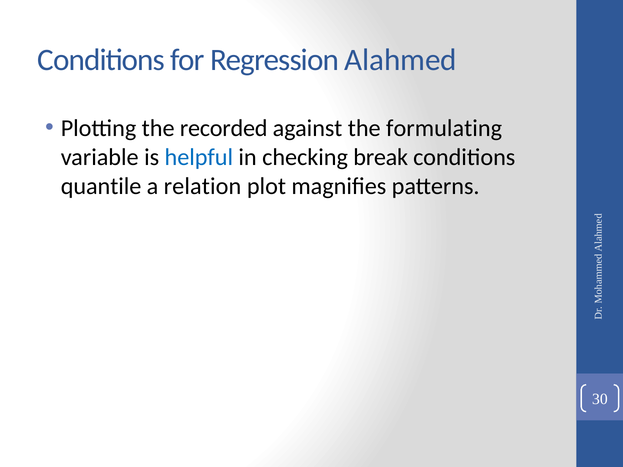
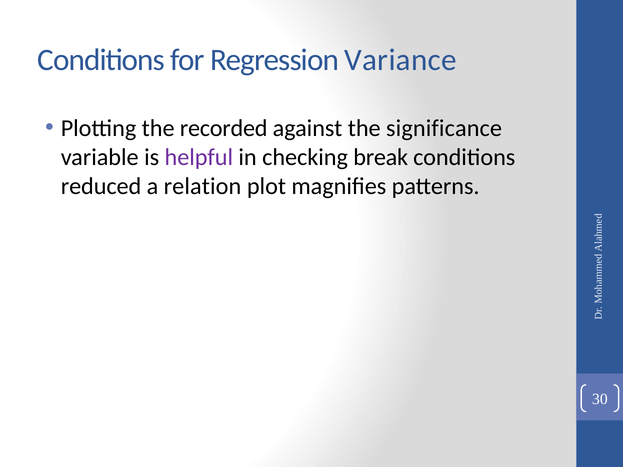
Alahmed: Alahmed -> Variance (400, 60)
formulating: formulating -> significance (444, 128)
helpful colour: blue -> purple (199, 157)
quantile: quantile -> reduced (101, 186)
